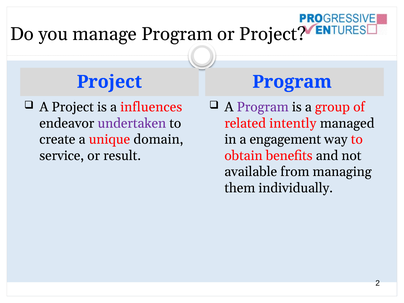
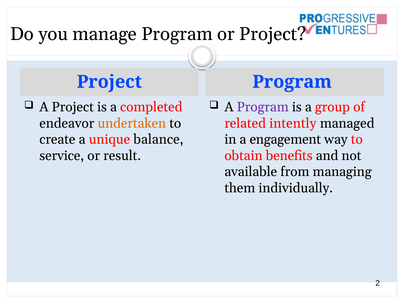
influences: influences -> completed (151, 107)
undertaken colour: purple -> orange (132, 123)
domain: domain -> balance (158, 139)
